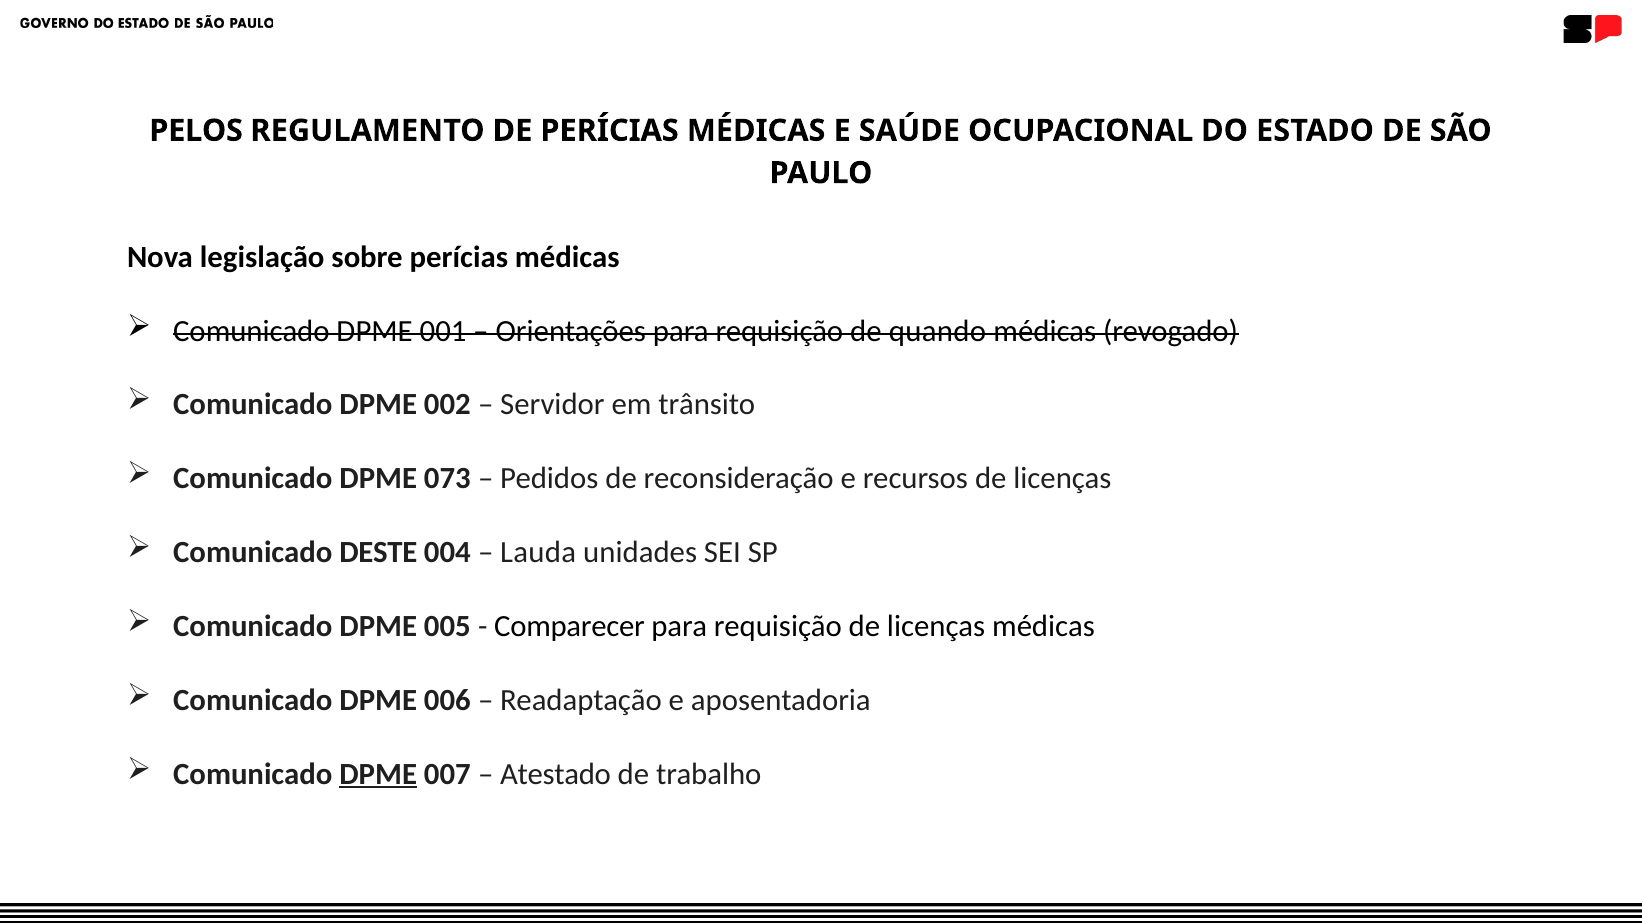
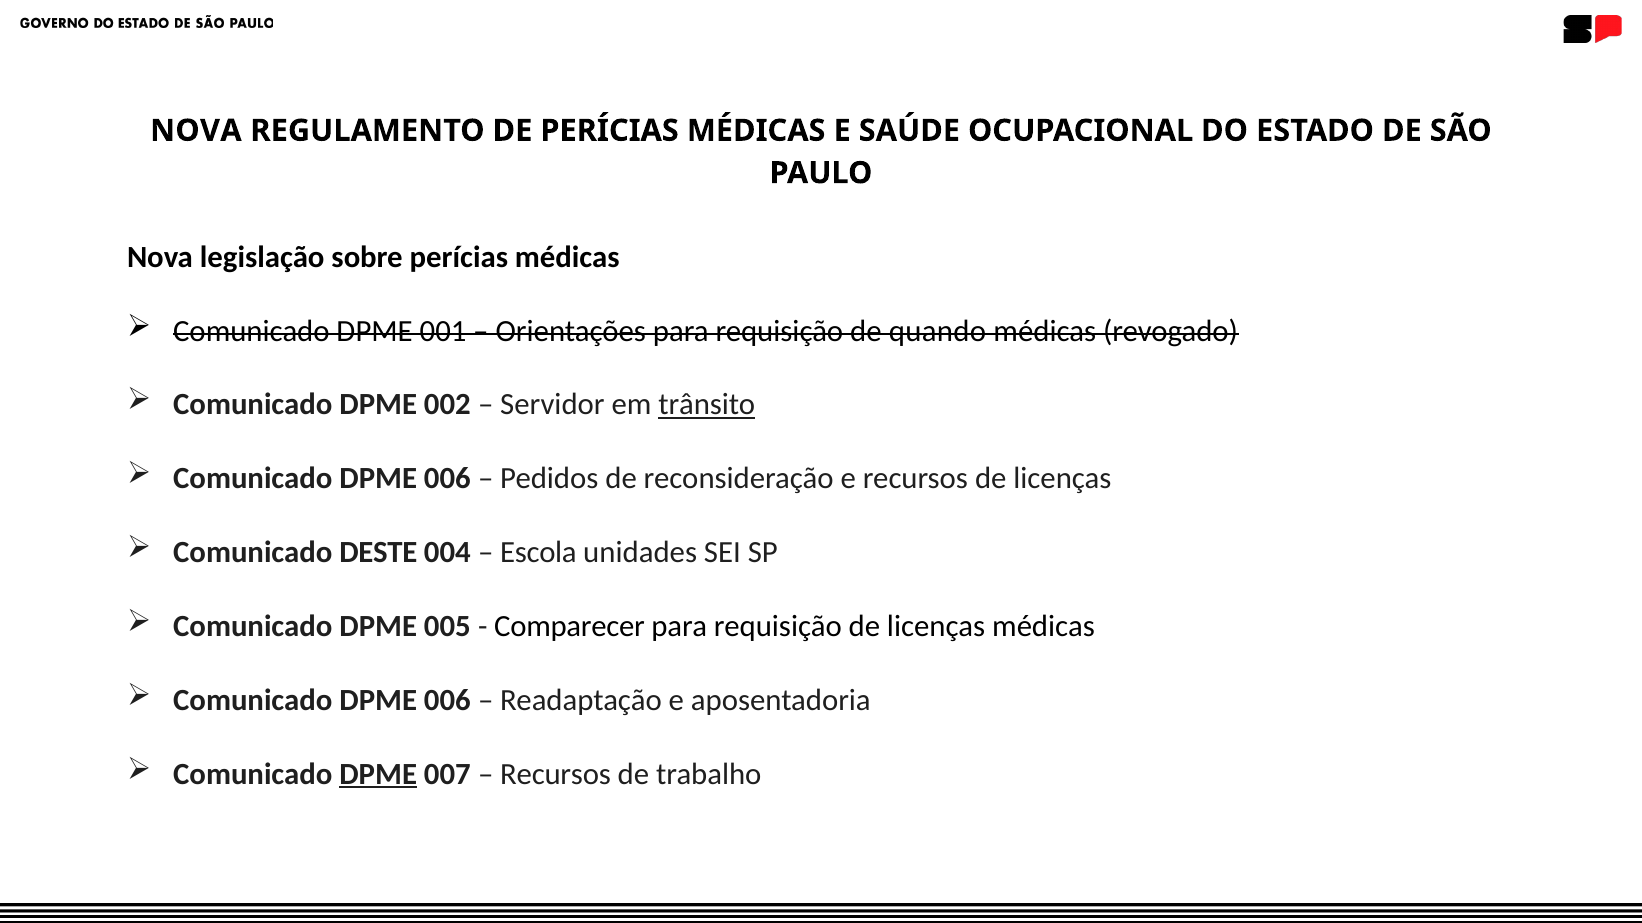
PELOS: PELOS -> NOVA (196, 131)
trânsito underline: none -> present (707, 405)
073: 073 -> 006 (447, 479)
Lauda: Lauda -> Escola (538, 553)
Atestado: Atestado -> Recursos (556, 775)
